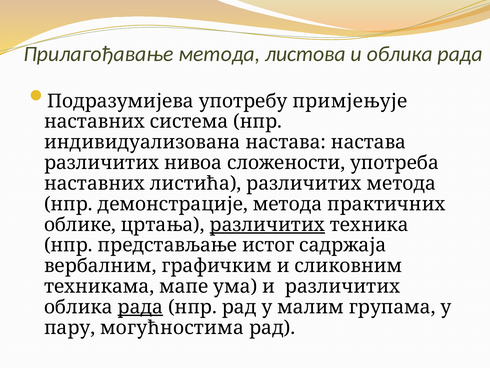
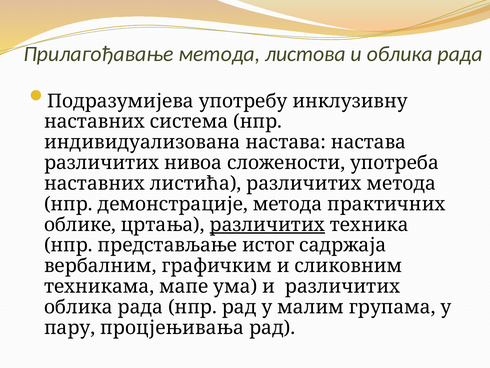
примјењује: примјењује -> инклузивну (350, 101)
рада underline: present -> none (140, 307)
могућностима: могућностима -> процјењивања (172, 327)
